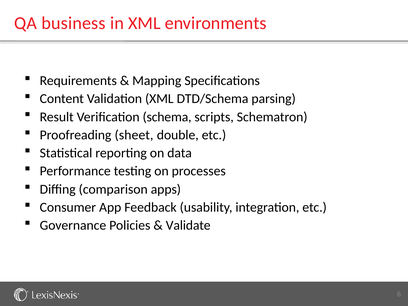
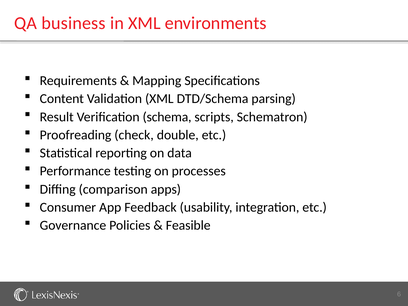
sheet: sheet -> check (134, 135)
Validate: Validate -> Feasible (188, 225)
